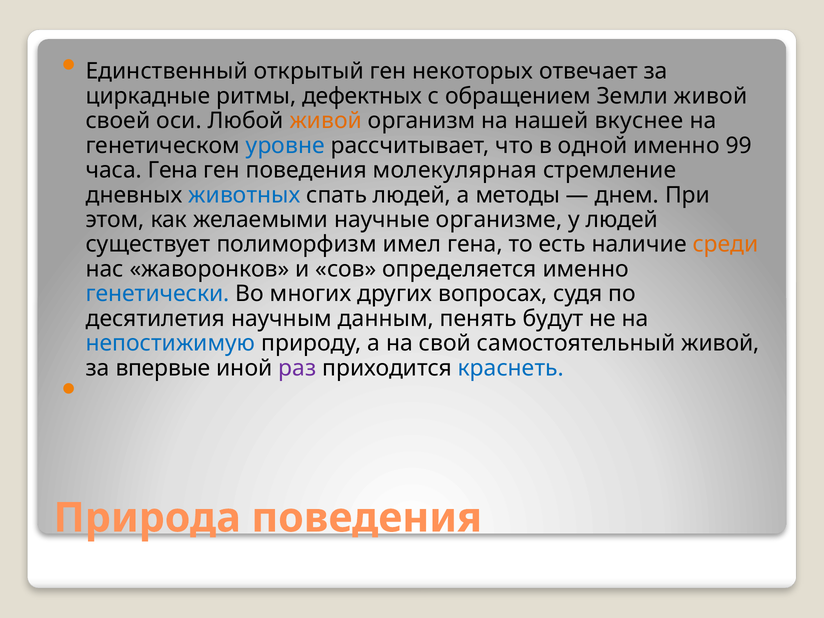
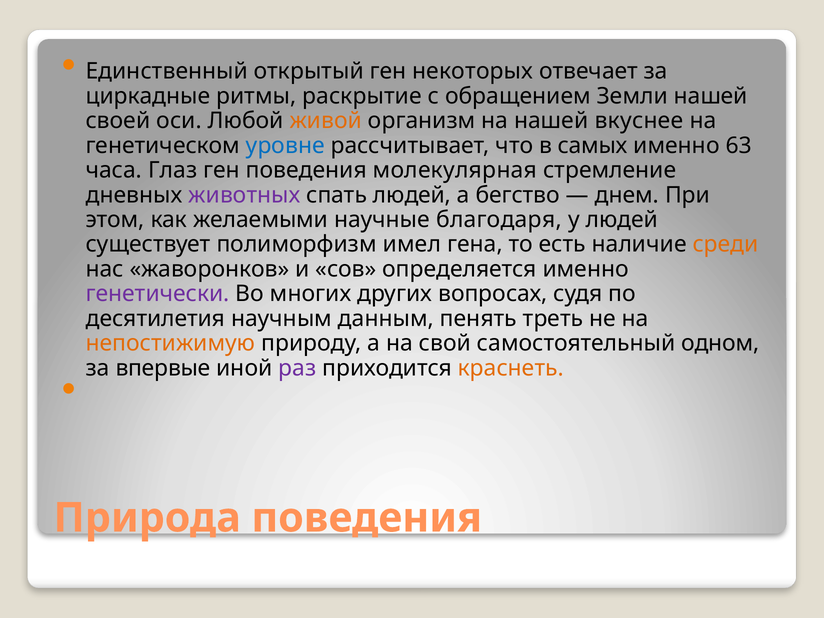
дефектных: дефектных -> раскрытие (362, 96)
Земли живой: живой -> нашей (711, 96)
одной: одной -> самых (593, 146)
99: 99 -> 63 (739, 146)
часа Гена: Гена -> Глаз (173, 170)
животных colour: blue -> purple (244, 195)
методы: методы -> бегство (518, 195)
организме: организме -> благодаря (499, 220)
генетически colour: blue -> purple (158, 294)
будут: будут -> треть (553, 319)
непостижимую colour: blue -> orange (170, 343)
самостоятельный живой: живой -> одном (720, 343)
краснеть colour: blue -> orange (511, 368)
